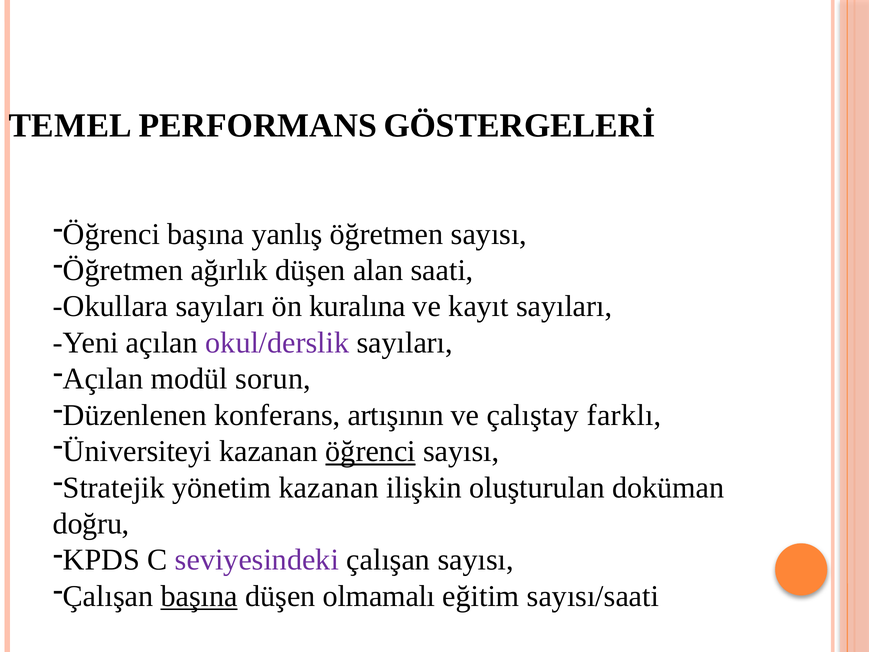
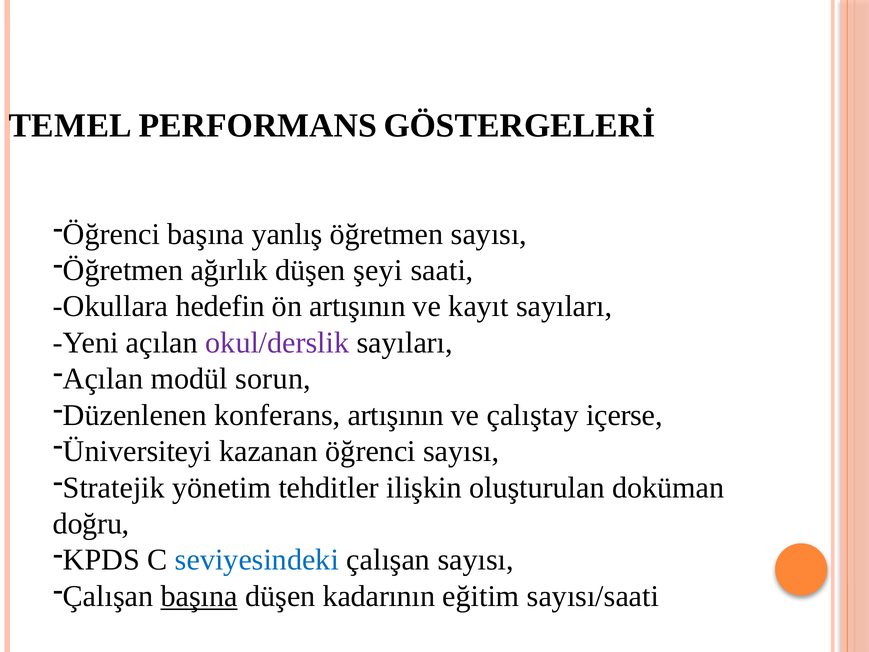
alan: alan -> şeyi (378, 270)
Okullara sayıları: sayıları -> hedefin (220, 306)
ön kuralına: kuralına -> artışının (357, 306)
farklı: farklı -> içerse (624, 415)
öğrenci underline: present -> none (371, 451)
yönetim kazanan: kazanan -> tehditler (329, 487)
seviyesindeki colour: purple -> blue (257, 560)
olmamalı: olmamalı -> kadarının (379, 596)
